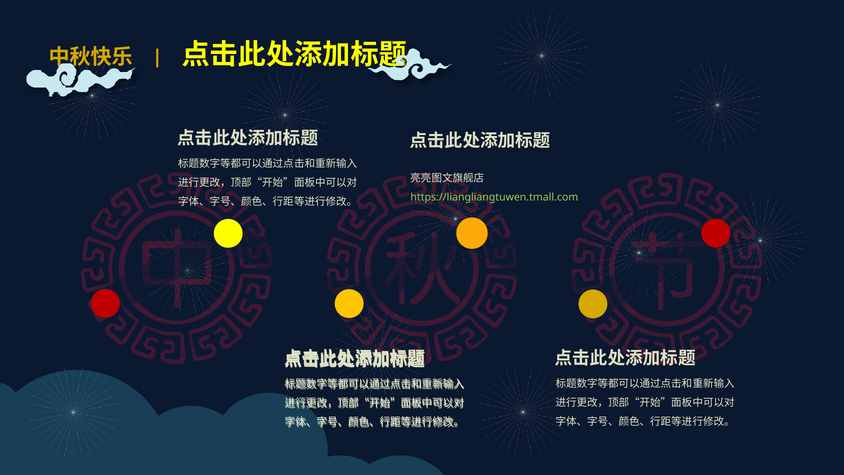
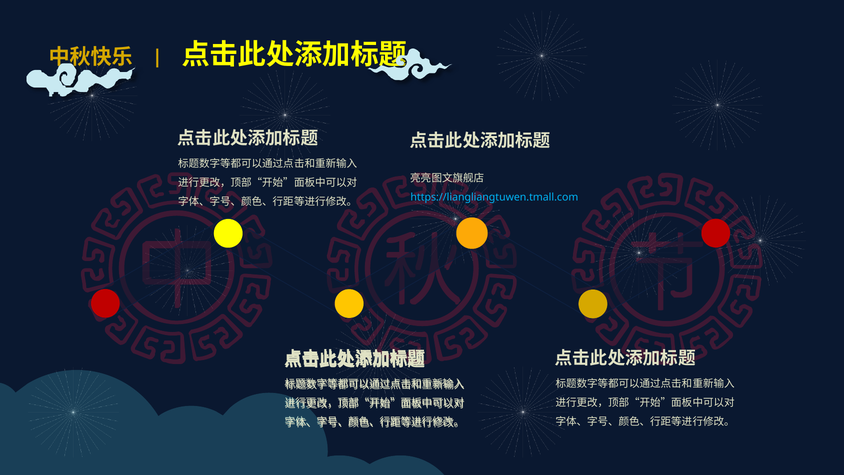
https://liangliangtuwen.tmall.com colour: light green -> light blue (494, 197)
